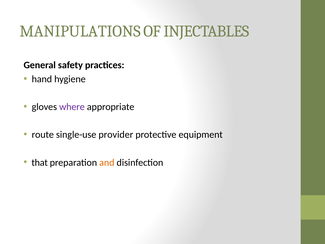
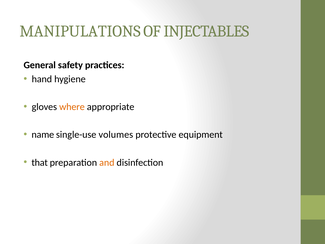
where colour: purple -> orange (72, 107)
route: route -> name (43, 135)
provider: provider -> volumes (116, 135)
